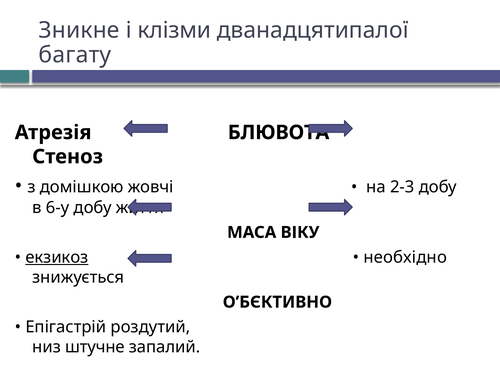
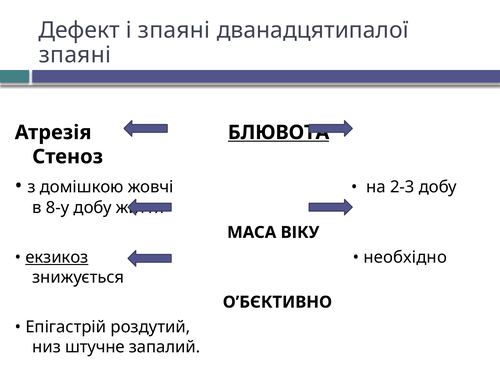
Зникне: Зникне -> Дефект (79, 30)
і клізми: клізми -> зпаяні (174, 30)
багату: багату -> зпаяні (75, 55)
БЛЮВОТА underline: none -> present (279, 132)
6-у: 6-у -> 8-у (58, 208)
